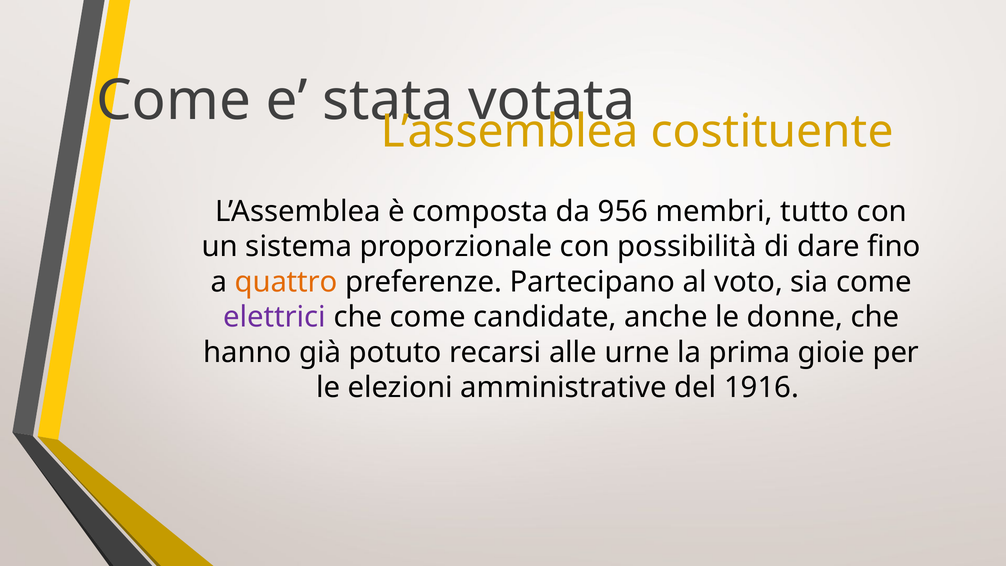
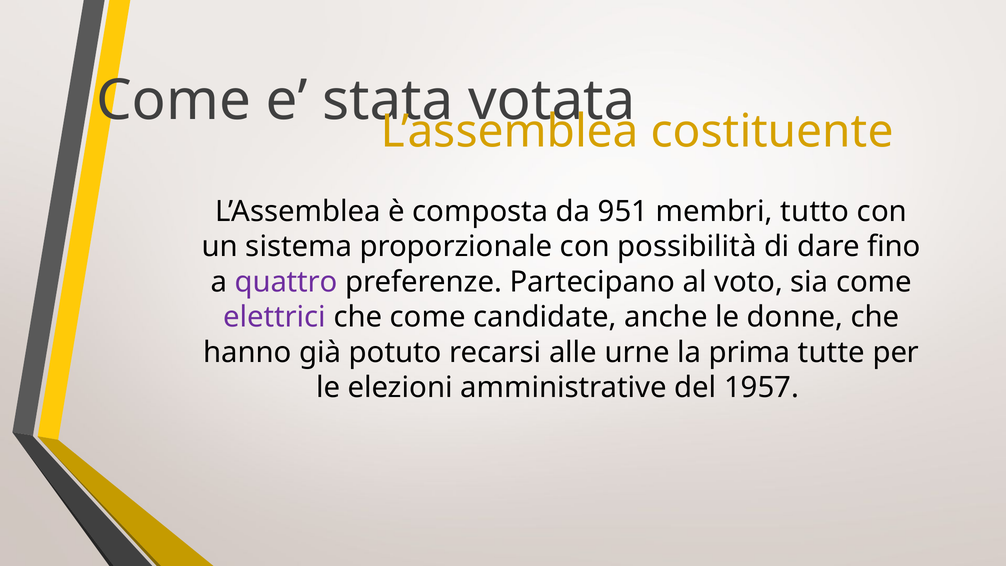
956: 956 -> 951 (623, 211)
quattro colour: orange -> purple (286, 282)
gioie: gioie -> tutte (831, 352)
1916: 1916 -> 1957 (762, 388)
